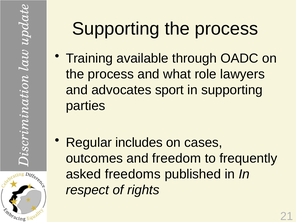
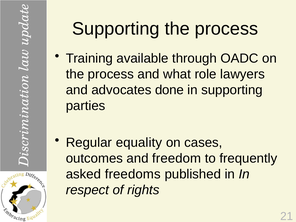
sport: sport -> done (169, 90)
includes: includes -> equality (139, 143)
